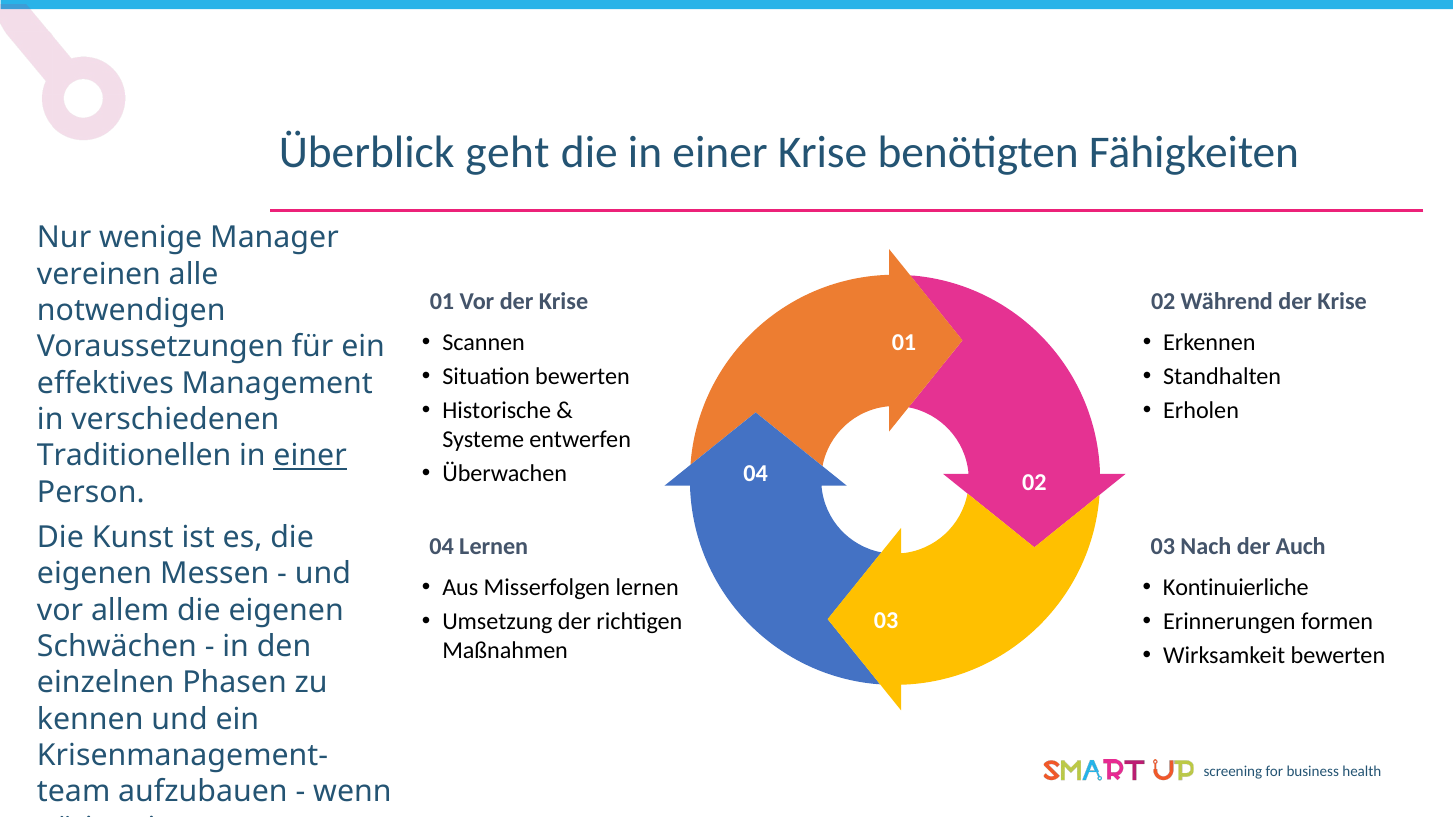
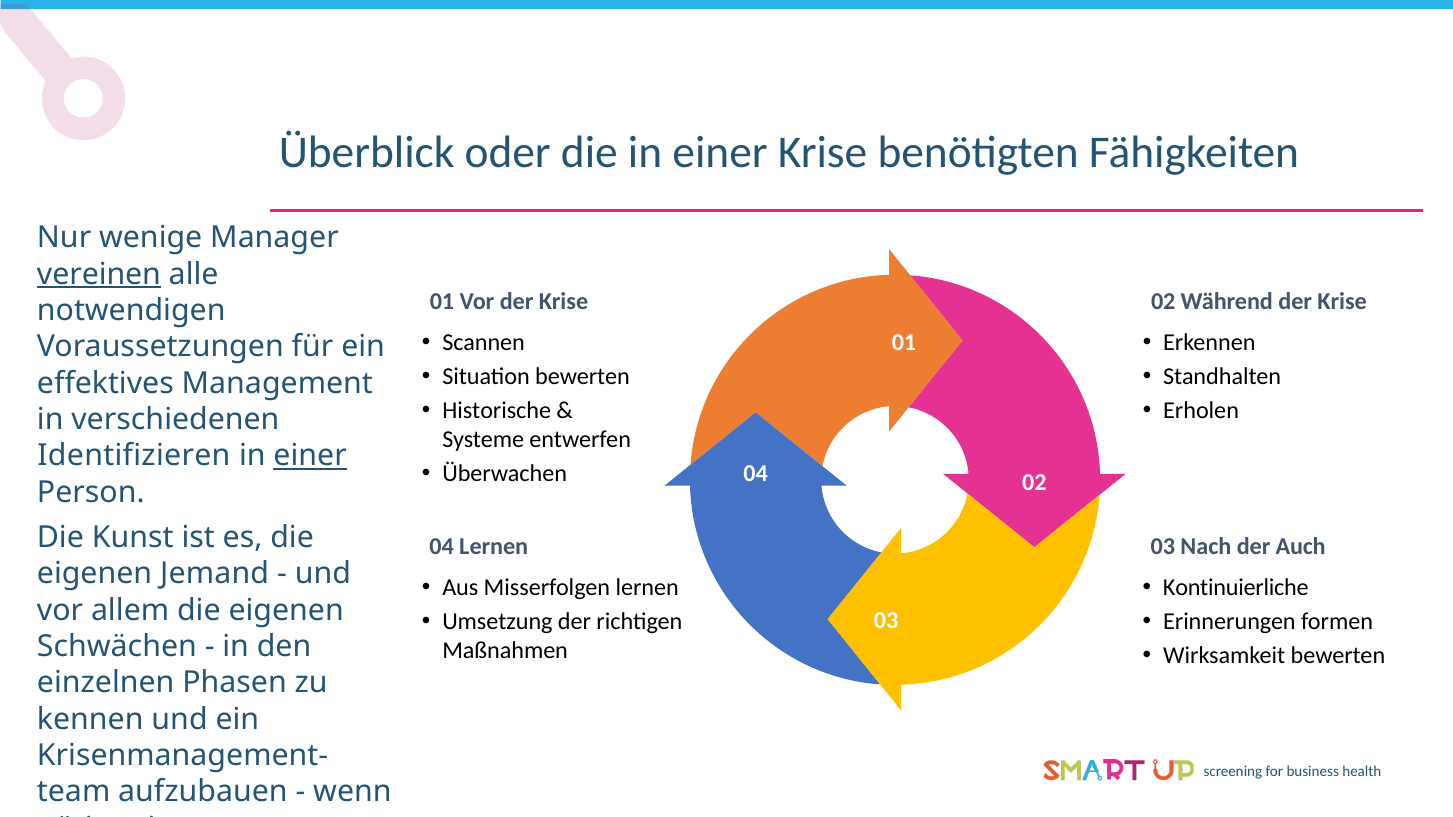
geht: geht -> oder (508, 153)
vereinen underline: none -> present (99, 274)
Traditionellen: Traditionellen -> Identifizieren (134, 456)
Messen: Messen -> Jemand (215, 574)
